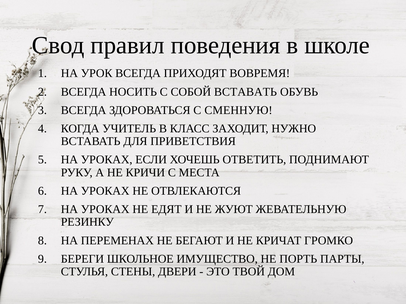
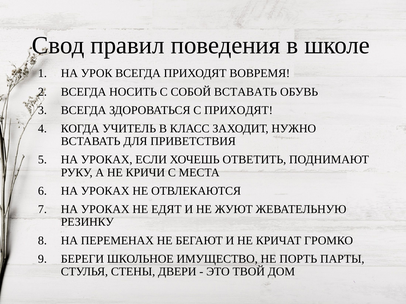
С СМЕННУЮ: СМЕННУЮ -> ПРИХОДЯТ (239, 110)
